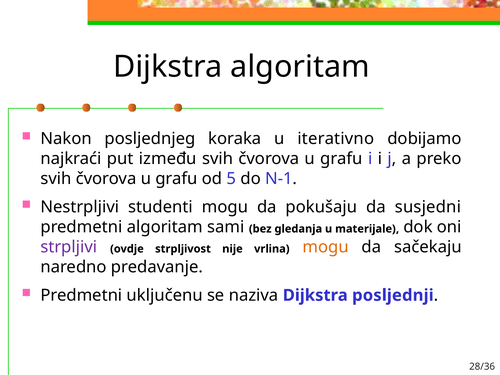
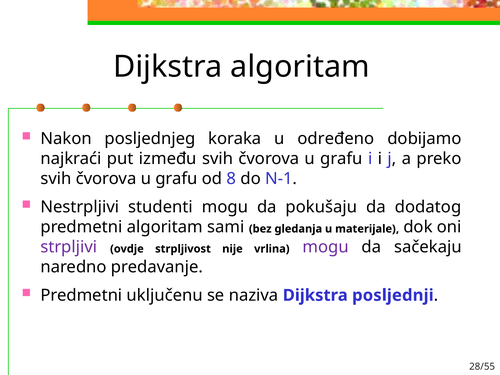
iterativno: iterativno -> određeno (336, 139)
5: 5 -> 8 (231, 179)
susjedni: susjedni -> dodatog (428, 207)
mogu colour: orange -> purple (326, 247)
28/36: 28/36 -> 28/55 (482, 367)
